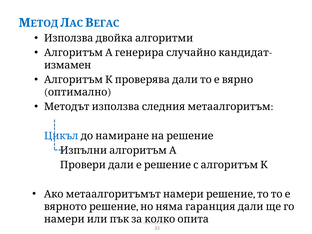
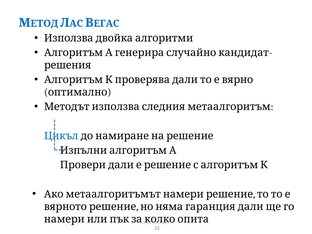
измамен: измамен -> решения (68, 65)
